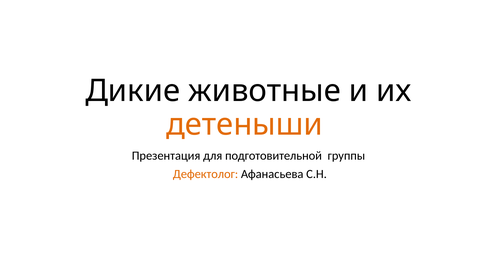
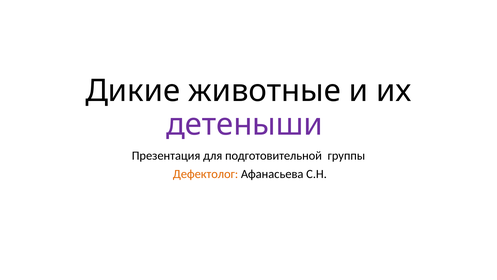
детеныши colour: orange -> purple (244, 124)
